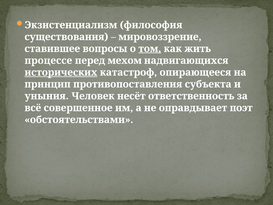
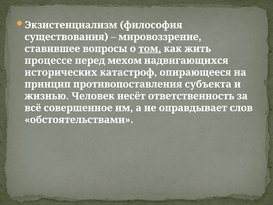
исторических underline: present -> none (61, 72)
уныния: уныния -> жизнью (47, 96)
поэт: поэт -> слов (241, 108)
